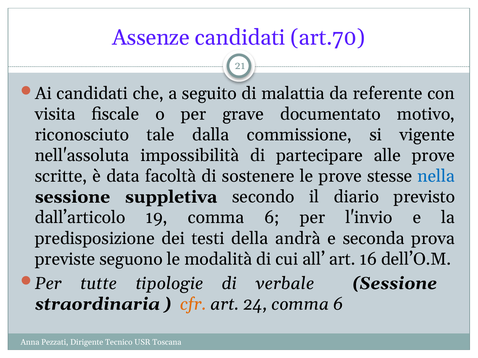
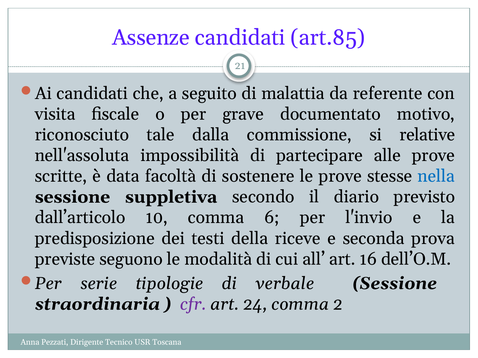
art.70: art.70 -> art.85 (328, 38)
vigente: vigente -> relative (427, 135)
19: 19 -> 10 (157, 218)
andrà: andrà -> riceve (298, 239)
tutte: tutte -> serie (99, 284)
cfr colour: orange -> purple (193, 304)
24 comma 6: 6 -> 2 (338, 304)
